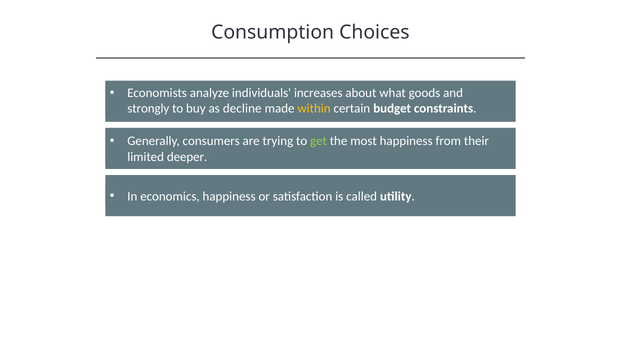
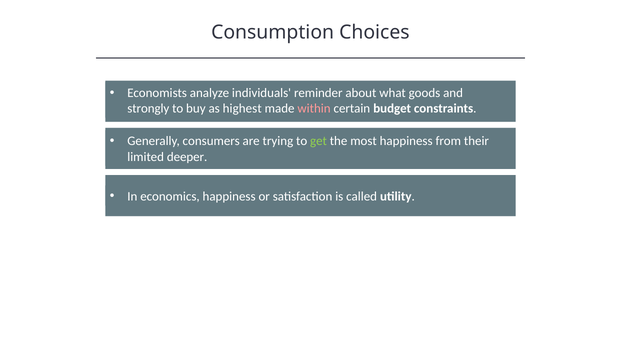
increases: increases -> reminder (318, 93)
decline: decline -> highest (242, 108)
within colour: yellow -> pink (314, 108)
